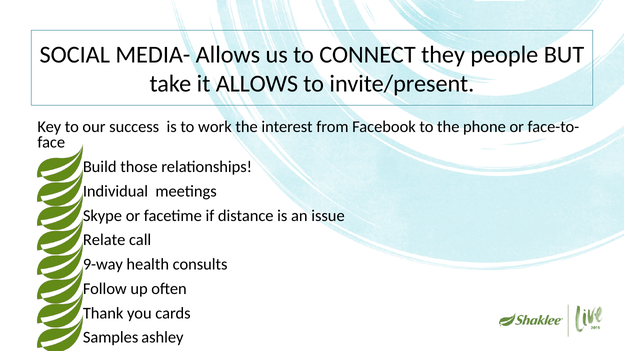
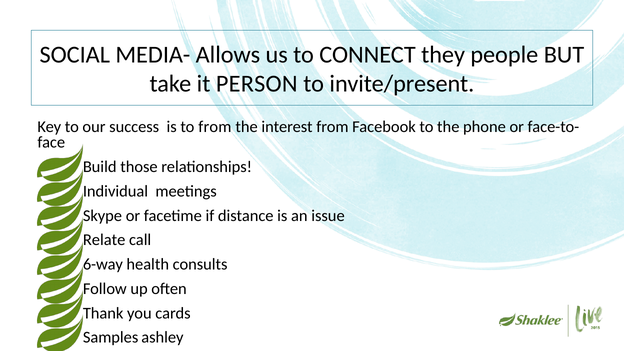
it ALLOWS: ALLOWS -> PERSON (257, 84)
to work: work -> from (215, 127)
9-way: 9-way -> 6-way (103, 264)
